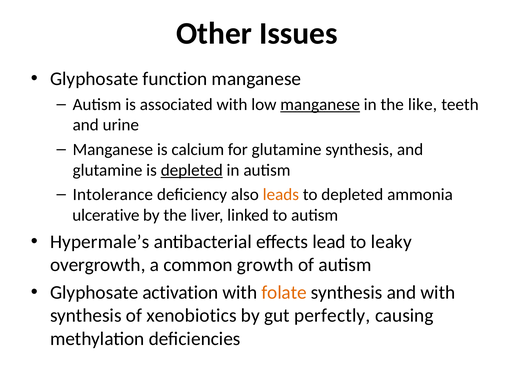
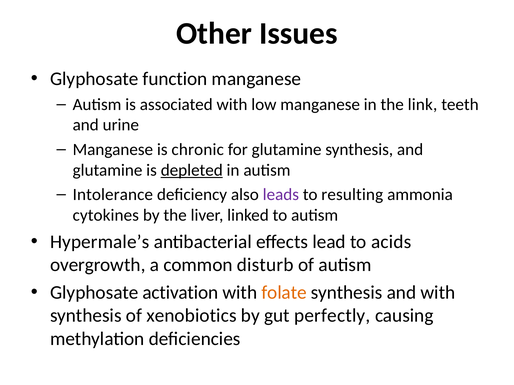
manganese underline: present -> none (320, 105)
like: like -> link (422, 105)
calcium: calcium -> chronic (198, 150)
leads colour: orange -> purple (281, 195)
to depleted: depleted -> resulting (352, 195)
ulcerative: ulcerative -> cytokines (106, 215)
leaky: leaky -> acids (391, 242)
growth: growth -> disturb (265, 265)
